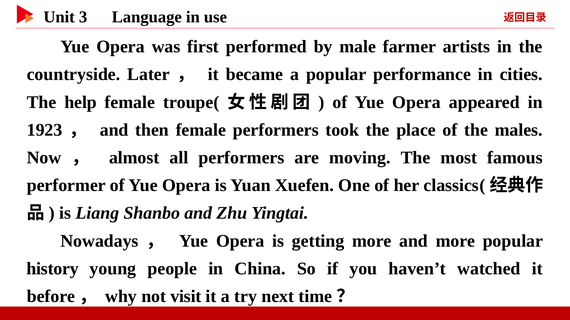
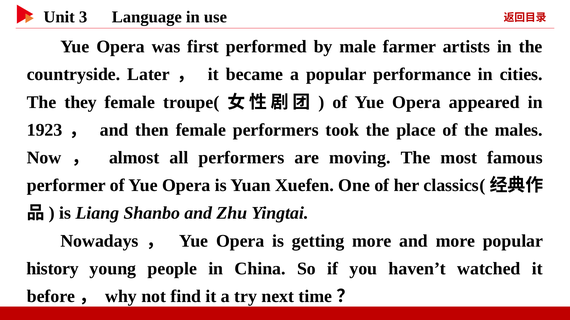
help: help -> they (81, 102)
visit: visit -> find (186, 297)
